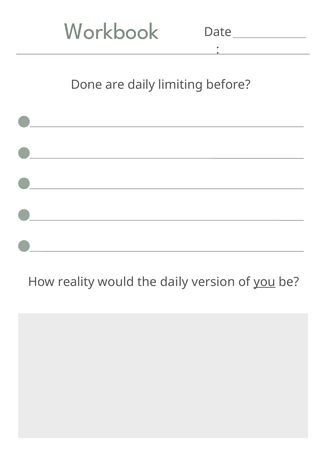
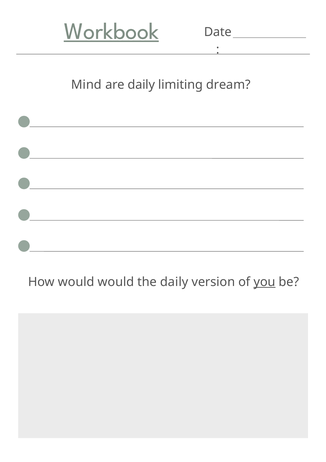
Workbook underline: none -> present (111, 31)
Done: Done -> Mind (86, 85)
before: before -> dream (228, 85)
How reality: reality -> would (76, 282)
